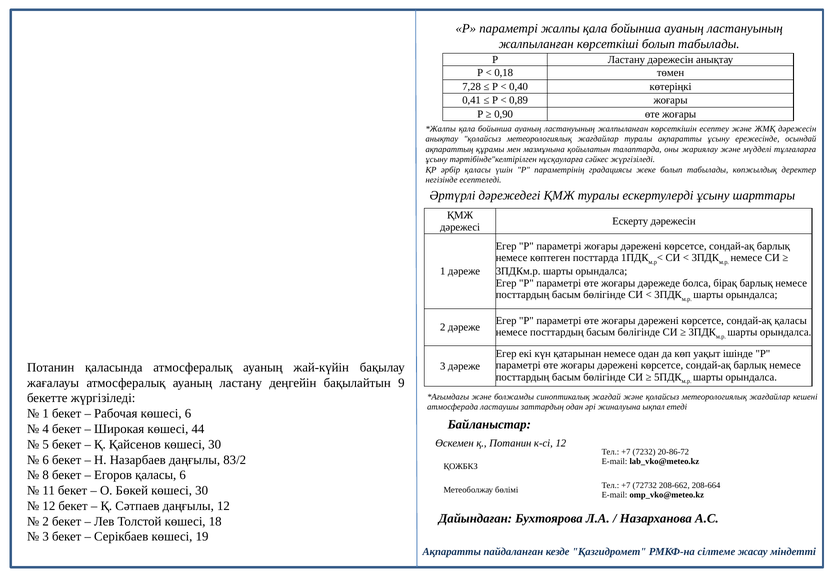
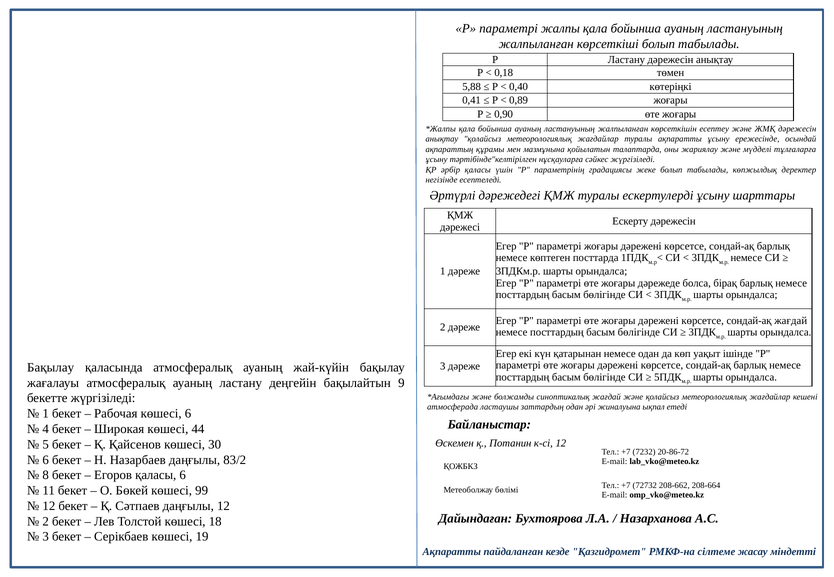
7,28: 7,28 -> 5,88 (472, 87)
сондай-ақ қаласы: қаласы -> жағдай (791, 321)
Потанин: Потанин -> Бақылау (51, 368)
Бөкей көшесі 30: 30 -> 99 (202, 491)
